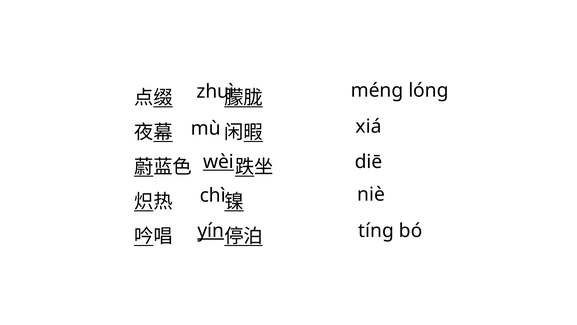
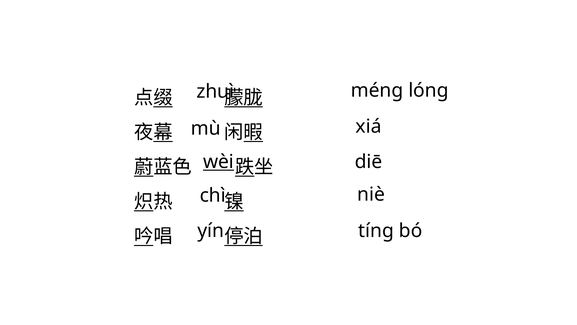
yín underline: present -> none (211, 230)
